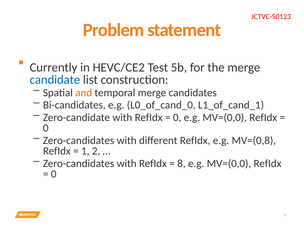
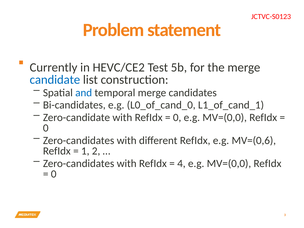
and colour: orange -> blue (84, 93)
MV=(0,8: MV=(0,8 -> MV=(0,6 (254, 140)
8: 8 -> 4 (181, 163)
